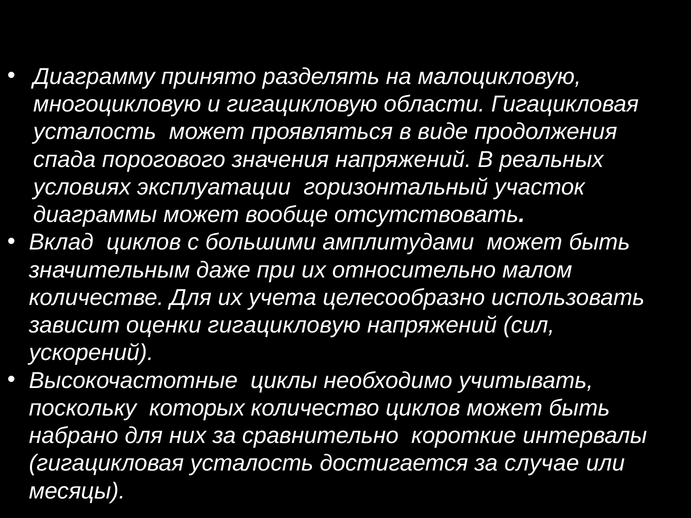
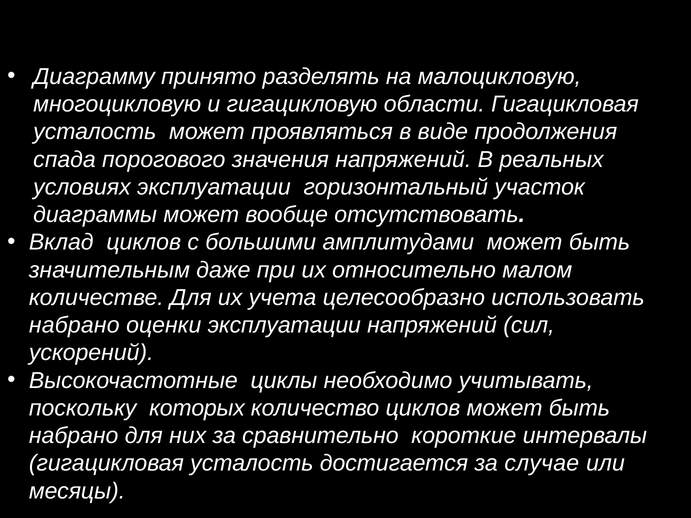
зависит: зависит -> набрано (74, 325)
оценки гигацикловую: гигацикловую -> эксплуатации (284, 325)
